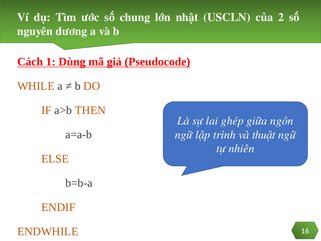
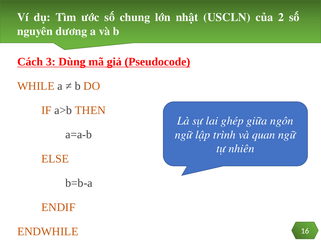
1: 1 -> 3 (51, 62)
thuật: thuật -> quan (264, 135)
